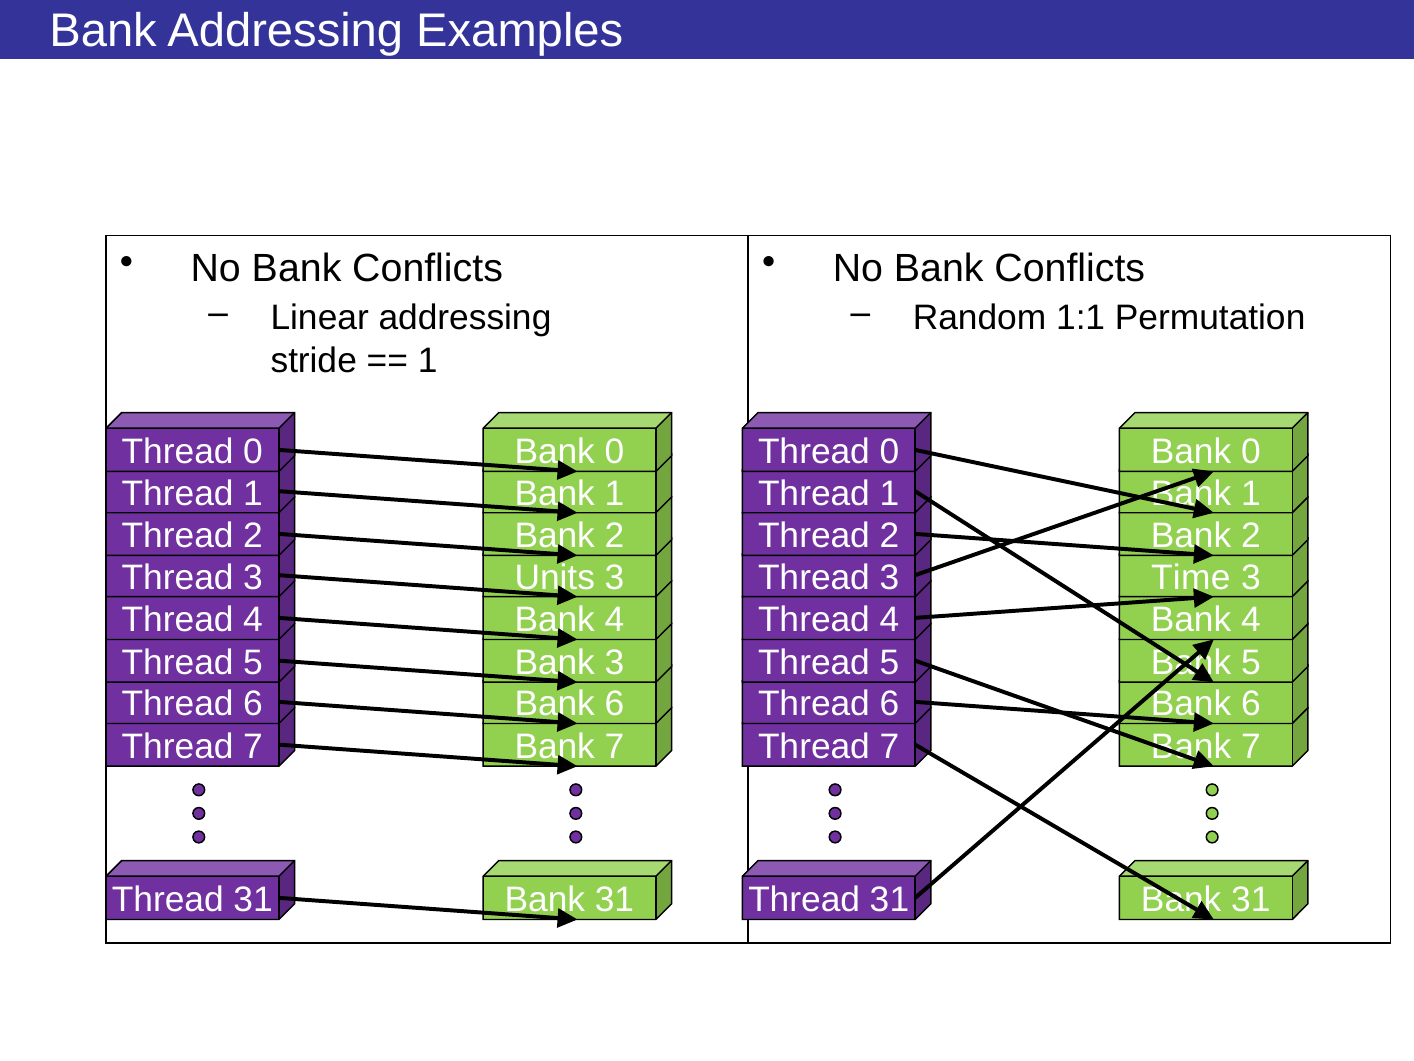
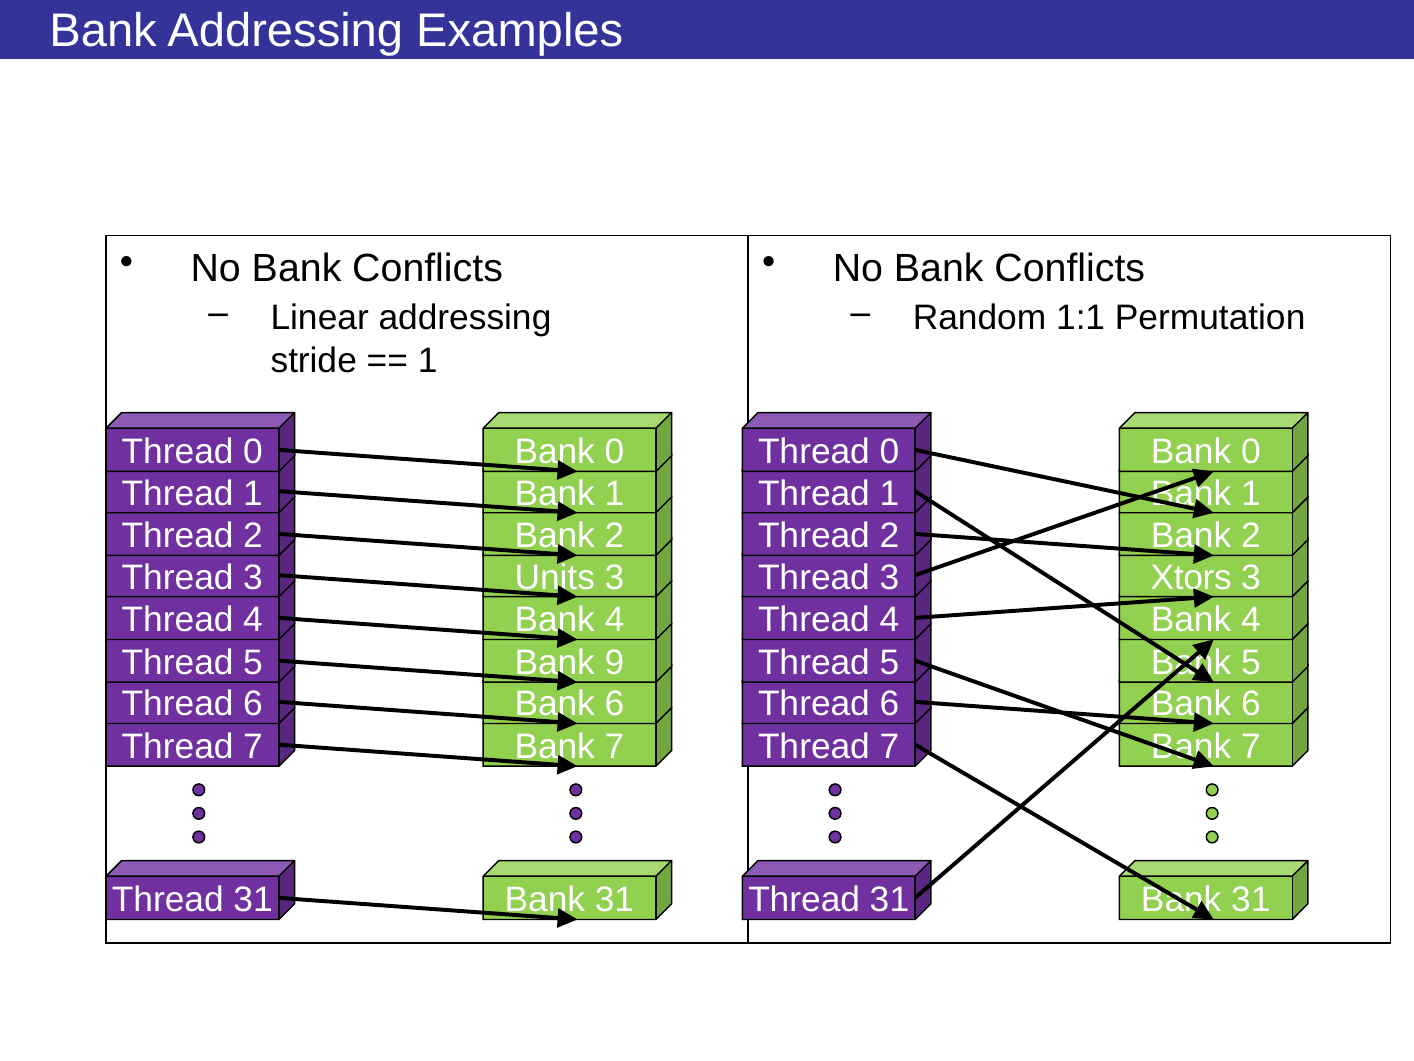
Time: Time -> Xtors (1191, 577)
Bank 3: 3 -> 9 (615, 663)
